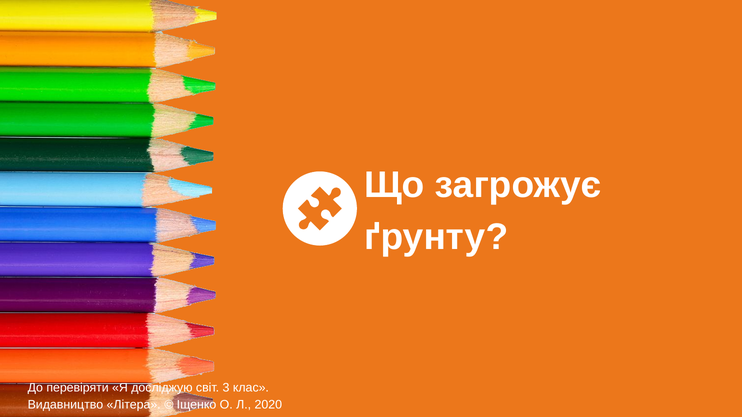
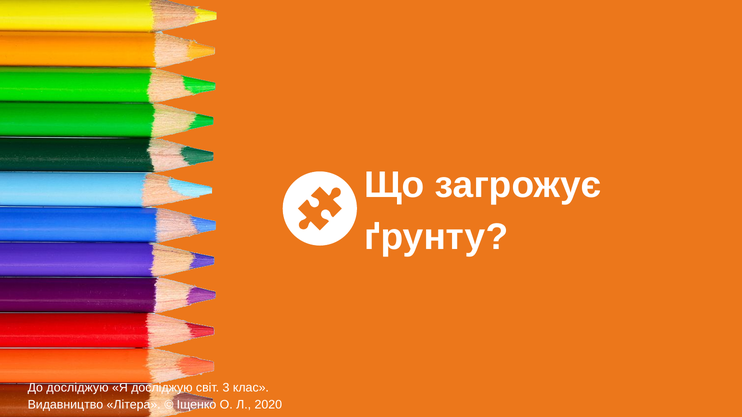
До перевіряти: перевіряти -> досліджую (78, 388)
